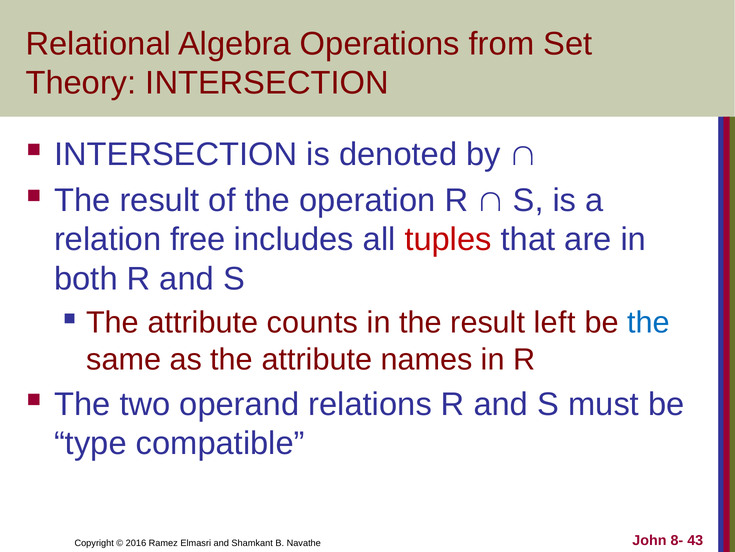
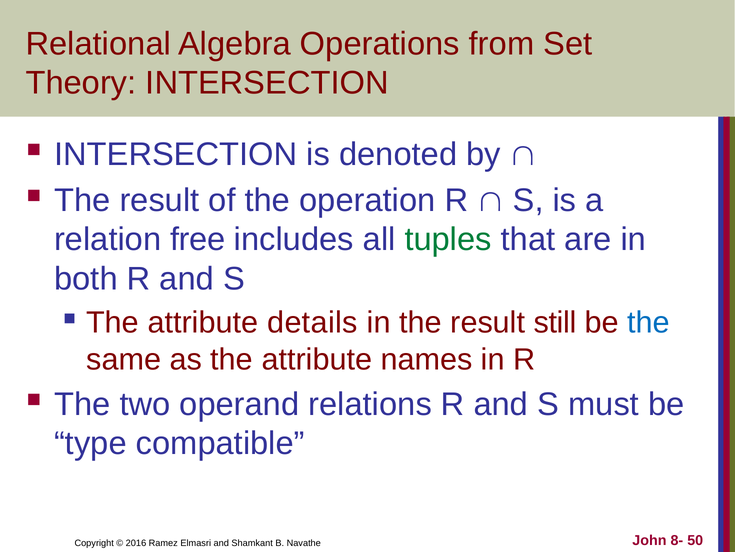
tuples colour: red -> green (448, 239)
counts: counts -> details (312, 322)
left: left -> still (555, 322)
43: 43 -> 50 (695, 540)
